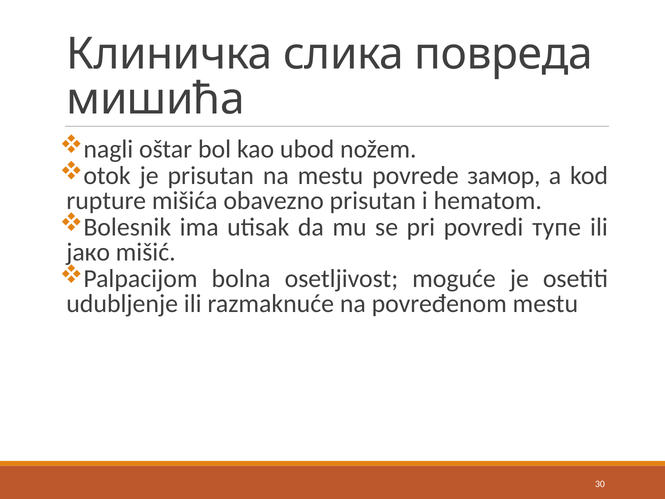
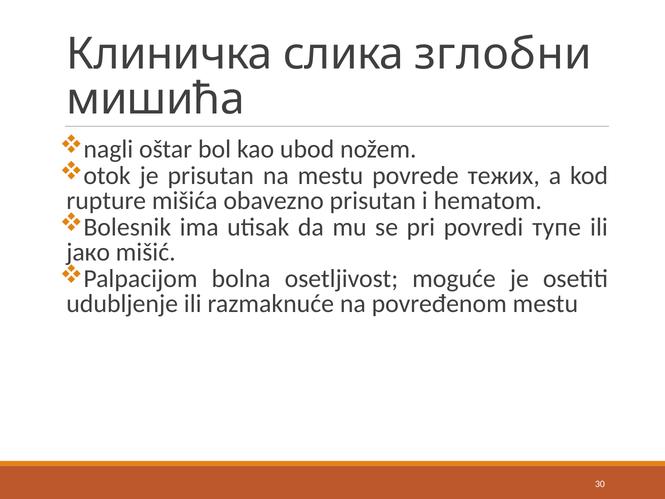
повреда: повреда -> зглобни (503, 54)
замор: замор -> тежих (504, 176)
